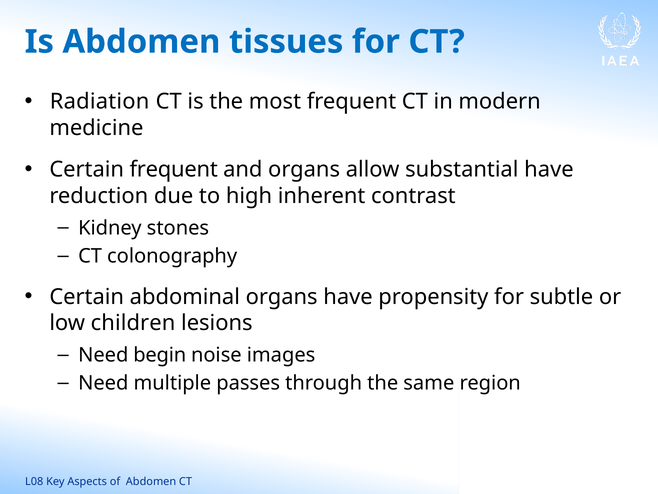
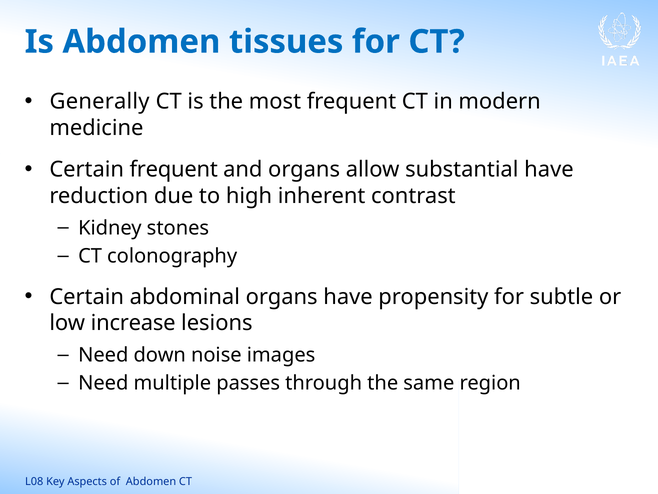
Radiation: Radiation -> Generally (100, 102)
children: children -> increase (133, 323)
begin: begin -> down (160, 355)
